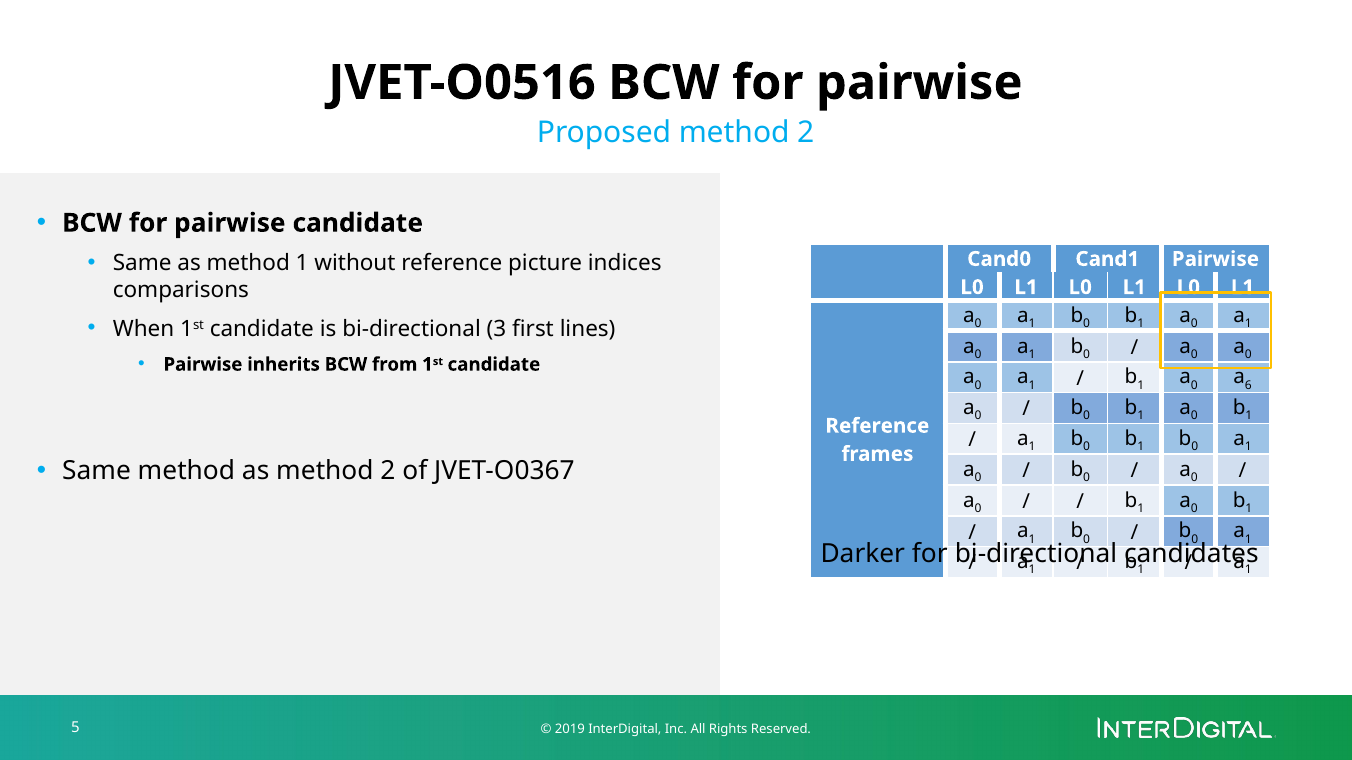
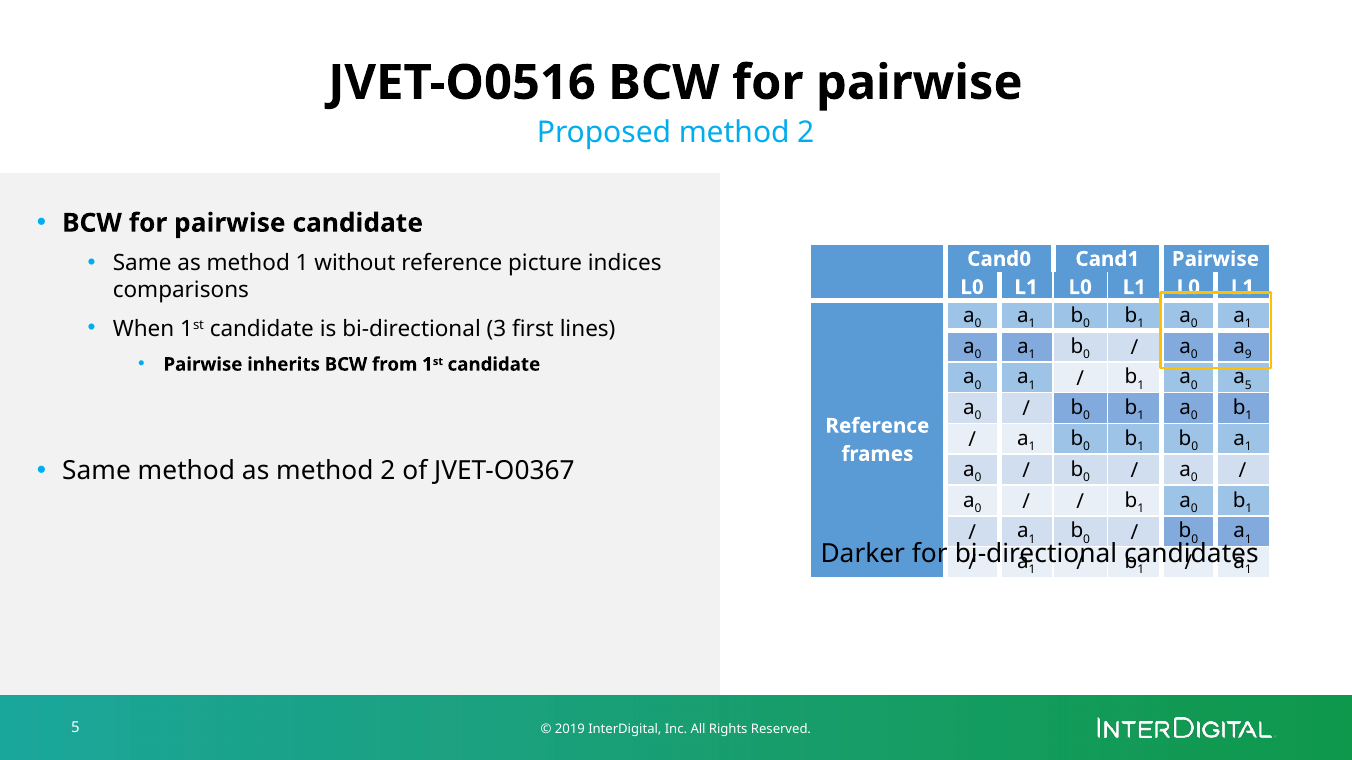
0: 0 -> 9 (1248, 354)
6: 6 -> 5 (1248, 385)
